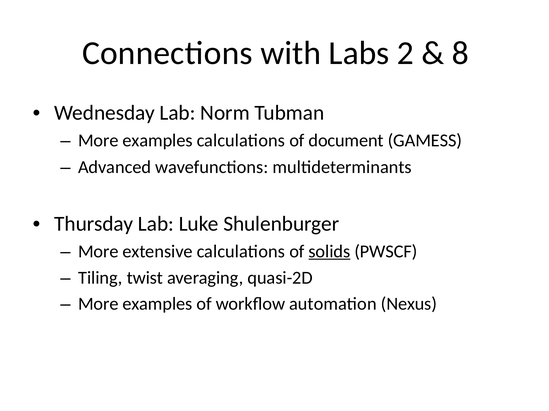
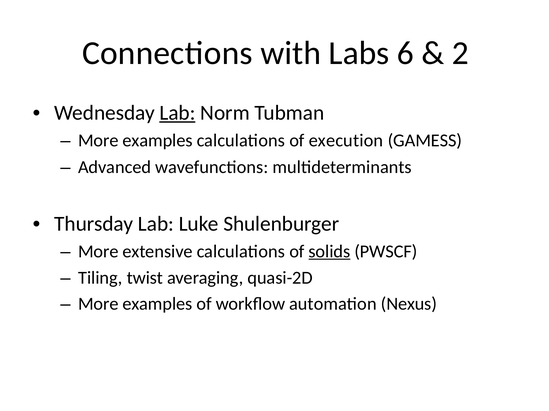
2: 2 -> 6 (405, 53)
8: 8 -> 2 (460, 53)
Lab underline: none -> present (177, 113)
document: document -> execution (346, 141)
